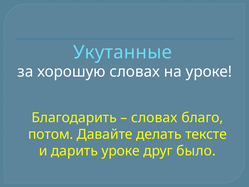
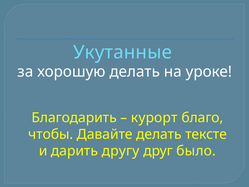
хорошую словах: словах -> делать (135, 71)
словах: словах -> курорт (154, 118)
потом: потом -> чтобы (51, 134)
дарить уроке: уроке -> другу (121, 151)
